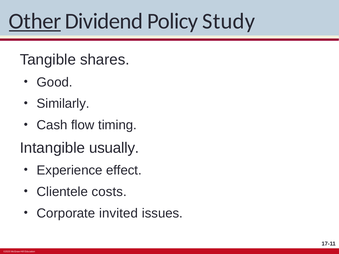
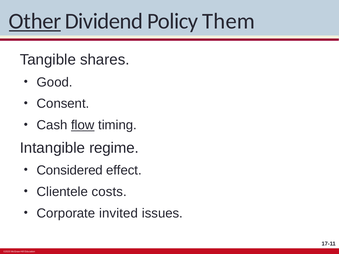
Study: Study -> Them (229, 21)
Similarly: Similarly -> Consent (63, 104)
flow underline: none -> present (83, 125)
usually: usually -> regime (114, 148)
Experience: Experience -> Considered (70, 170)
